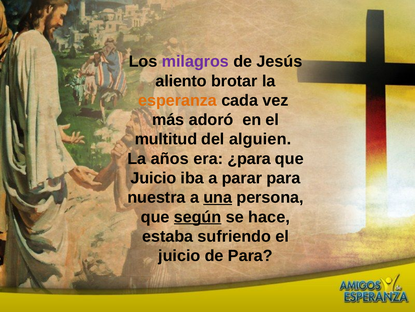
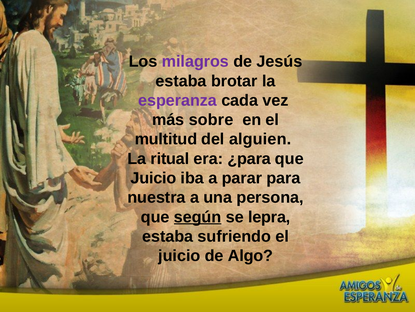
aliento: aliento -> estaba (181, 81)
esperanza colour: orange -> purple (178, 100)
adoró: adoró -> sobre (211, 120)
años: años -> ritual (170, 158)
una underline: present -> none (218, 197)
hace: hace -> lepra (269, 217)
de Para: Para -> Algo (250, 255)
